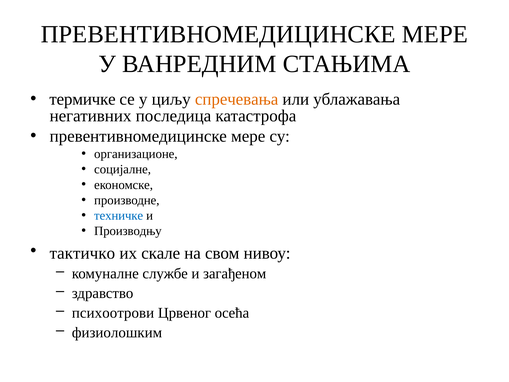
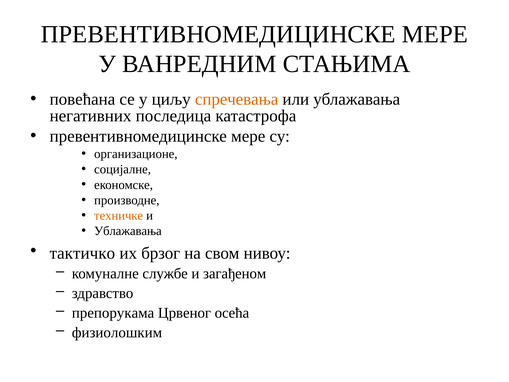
термичке: термичке -> повећана (82, 99)
техничке colour: blue -> orange (119, 216)
Производњу: Производњу -> Ублажавања (128, 231)
скале: скале -> брзог (161, 253)
психоотрови: психоотрови -> препорукама (113, 313)
